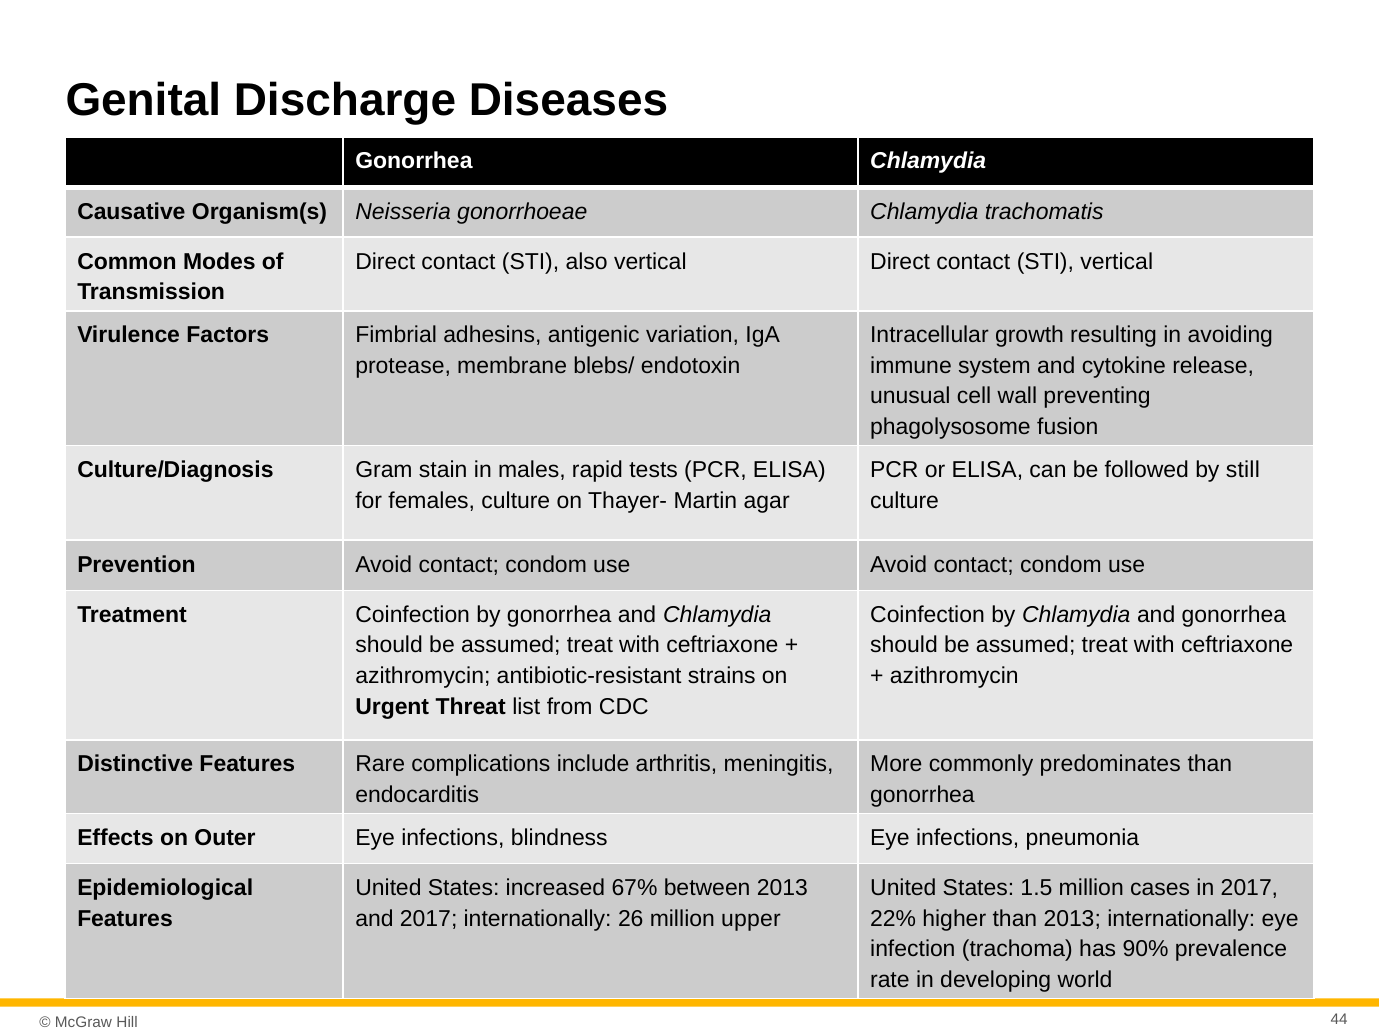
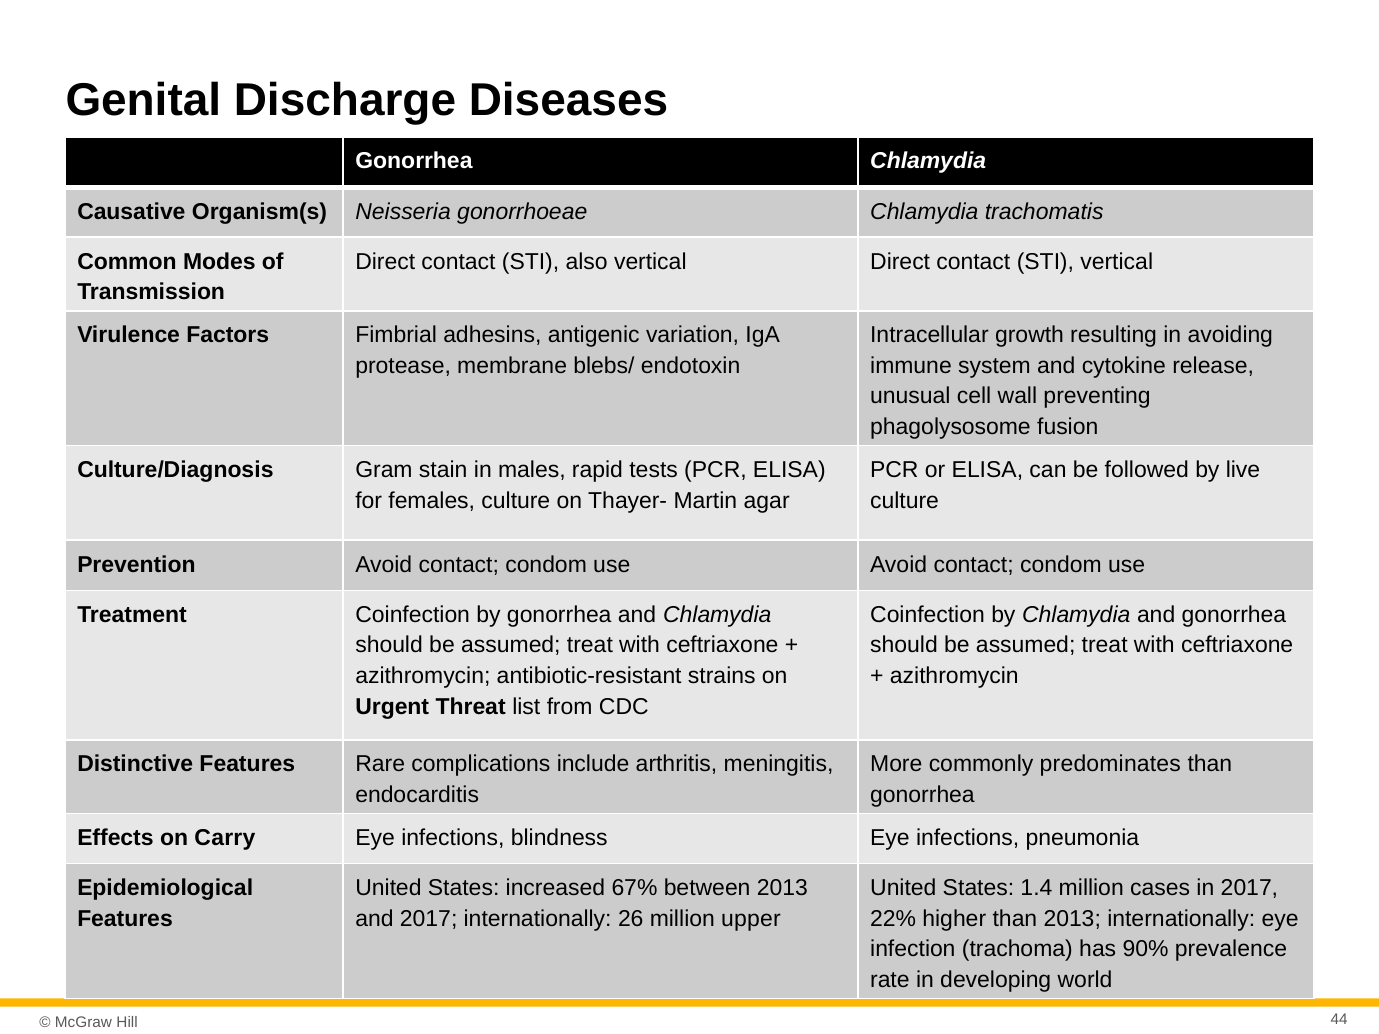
still: still -> live (1243, 470)
Outer: Outer -> Carry (225, 838)
1.5: 1.5 -> 1.4 (1036, 888)
